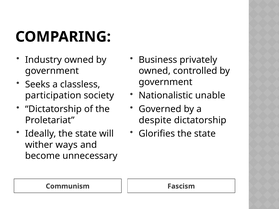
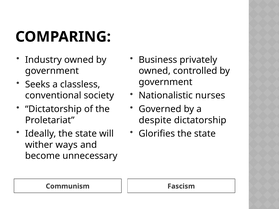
unable: unable -> nurses (210, 96)
participation: participation -> conventional (53, 96)
